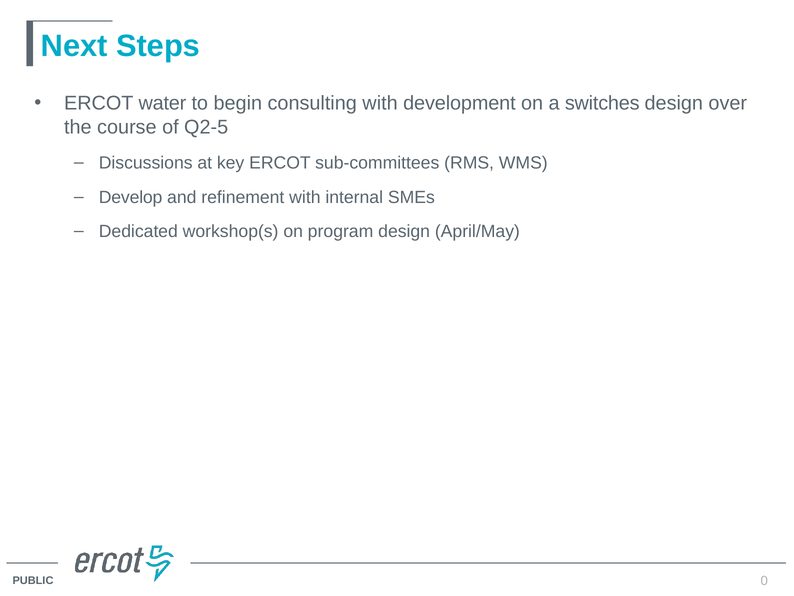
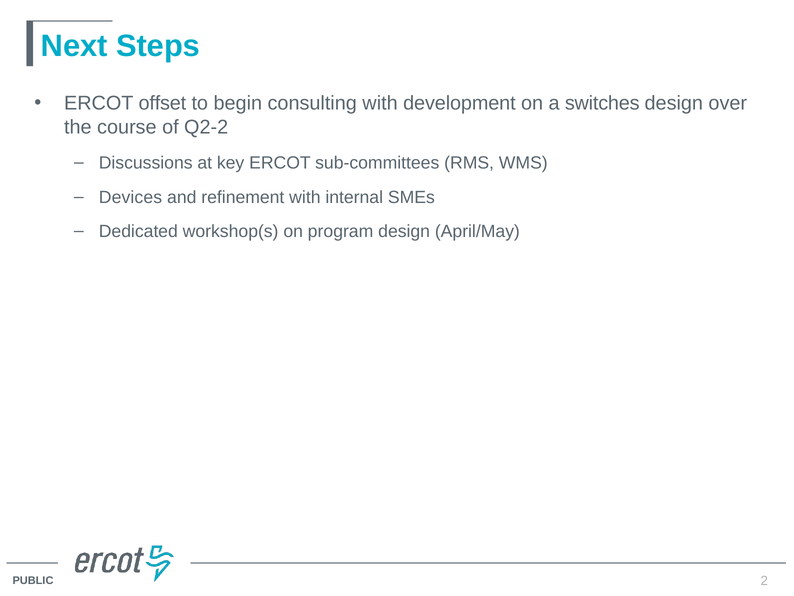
water: water -> offset (162, 103)
Q2-5: Q2-5 -> Q2-2 (206, 127)
Develop: Develop -> Devices (130, 197)
0: 0 -> 2 (764, 580)
